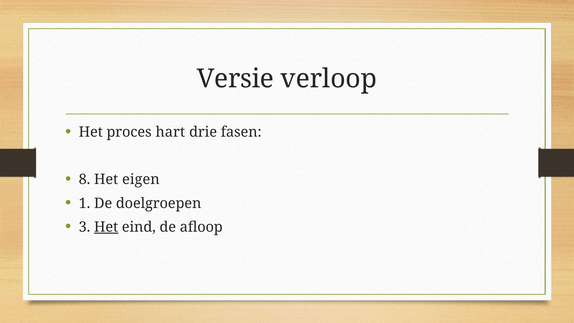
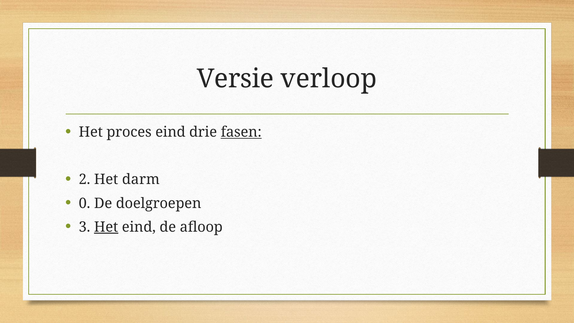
proces hart: hart -> eind (170, 132)
fasen underline: none -> present (241, 132)
8: 8 -> 2 (85, 180)
eigen: eigen -> darm (141, 180)
1: 1 -> 0 (85, 203)
